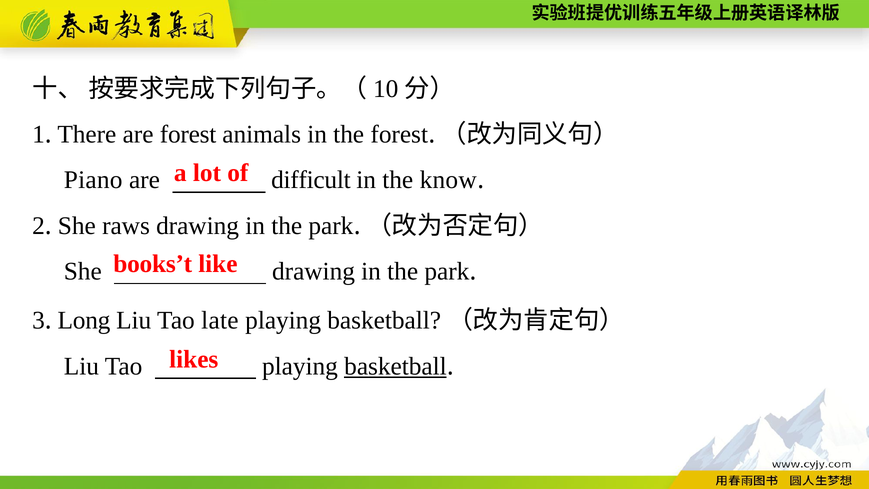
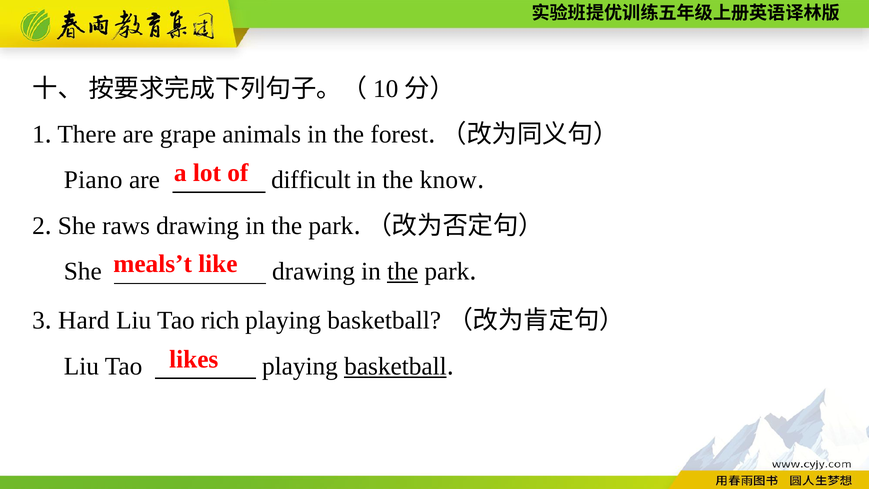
are forest: forest -> grape (188, 134)
books’t: books’t -> meals’t (153, 264)
the underline: none -> present (403, 271)
Long: Long -> Hard (84, 320)
late: late -> rich (220, 320)
